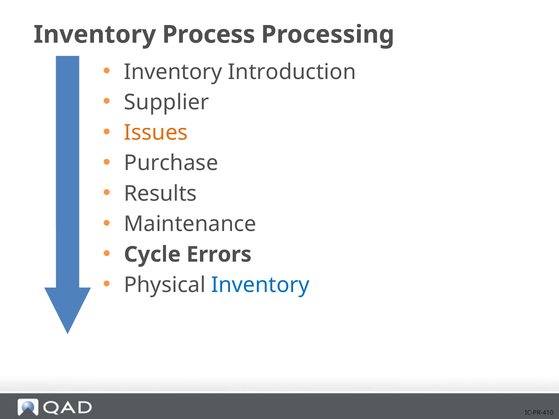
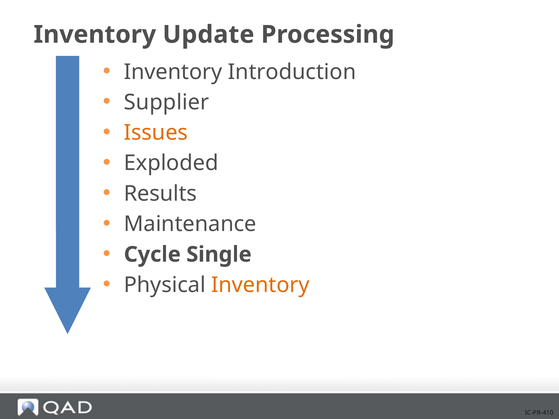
Process: Process -> Update (208, 35)
Purchase: Purchase -> Exploded (171, 163)
Errors: Errors -> Single (219, 255)
Inventory colour: blue -> orange (260, 285)
